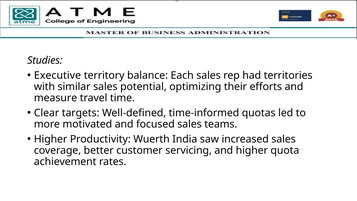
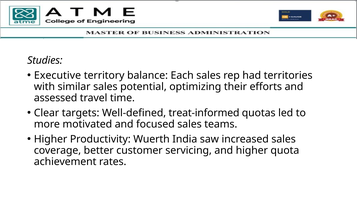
measure: measure -> assessed (56, 98)
time-informed: time-informed -> treat-informed (204, 113)
